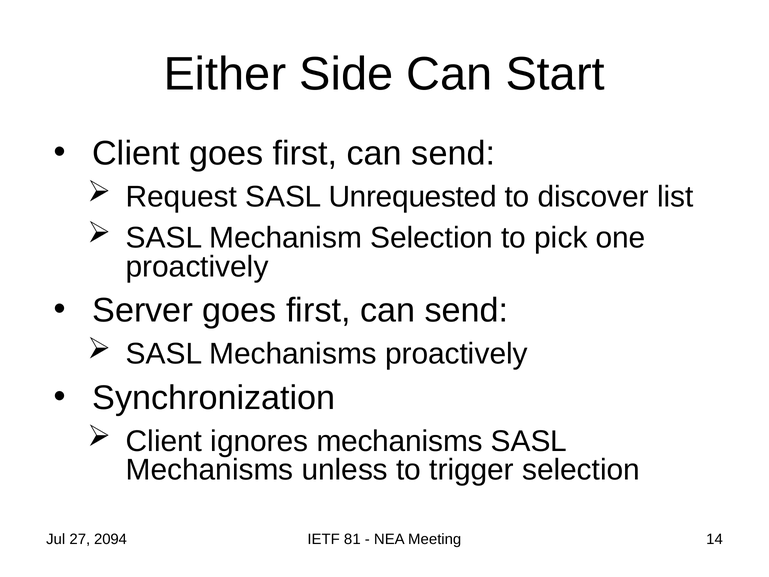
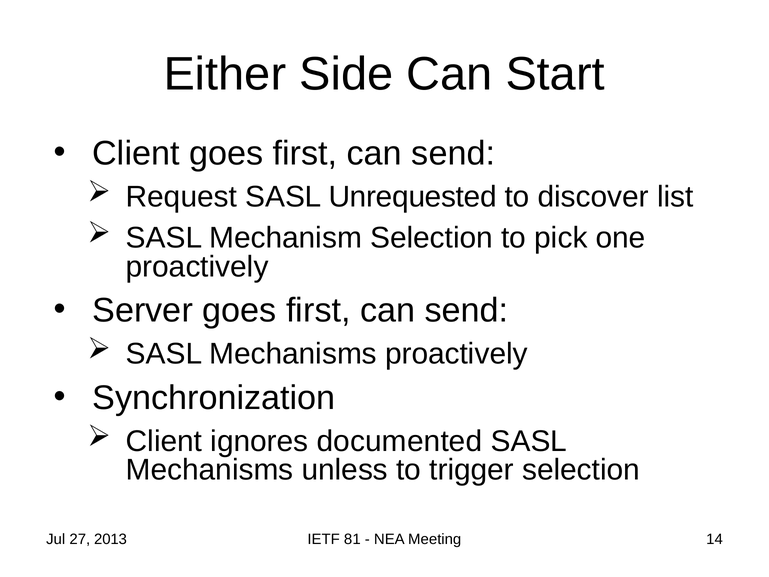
ignores mechanisms: mechanisms -> documented (399, 441)
2094: 2094 -> 2013 (111, 539)
